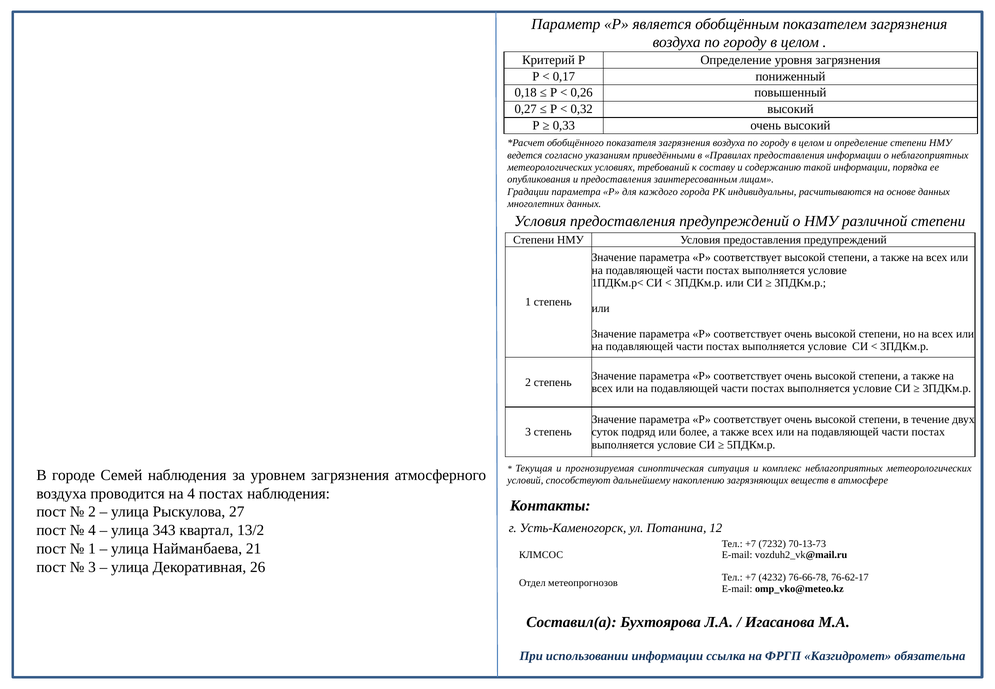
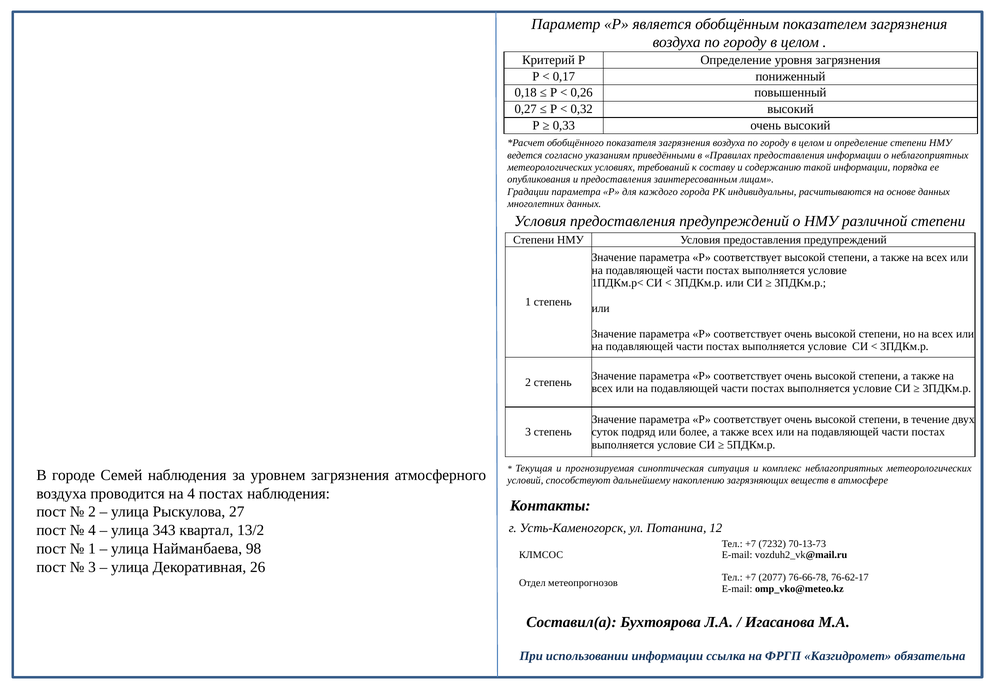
21: 21 -> 98 (254, 549)
4232: 4232 -> 2077 (772, 577)
